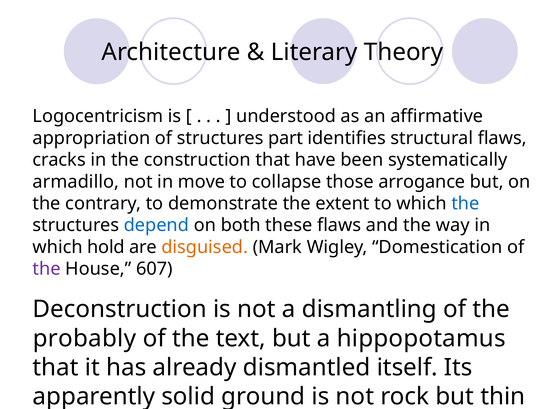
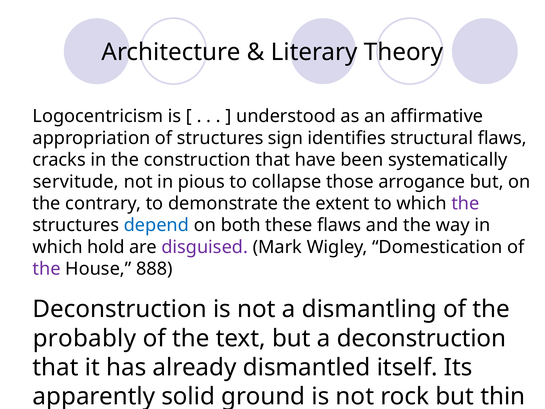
part: part -> sign (286, 138)
armadillo: armadillo -> servitude (76, 182)
move: move -> pious (201, 182)
the colour: blue -> purple (465, 203)
disguised colour: orange -> purple (205, 247)
607: 607 -> 888 (154, 269)
a hippopotamus: hippopotamus -> deconstruction (421, 338)
